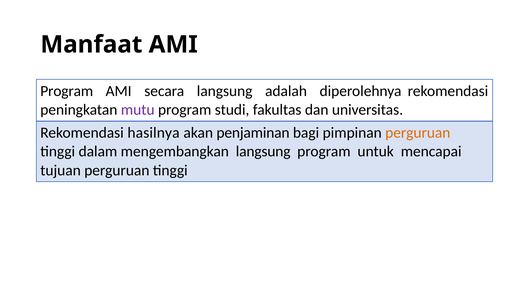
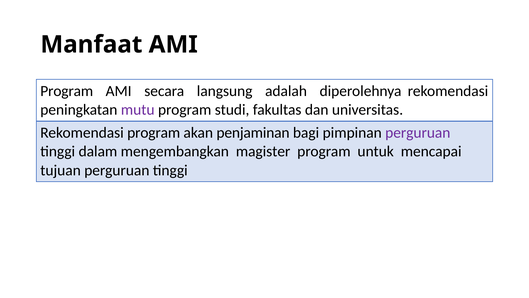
Rekomendasi hasilnya: hasilnya -> program (154, 132)
perguruan colour: orange -> purple (418, 132)
mengembangkan langsung: langsung -> magister (263, 151)
